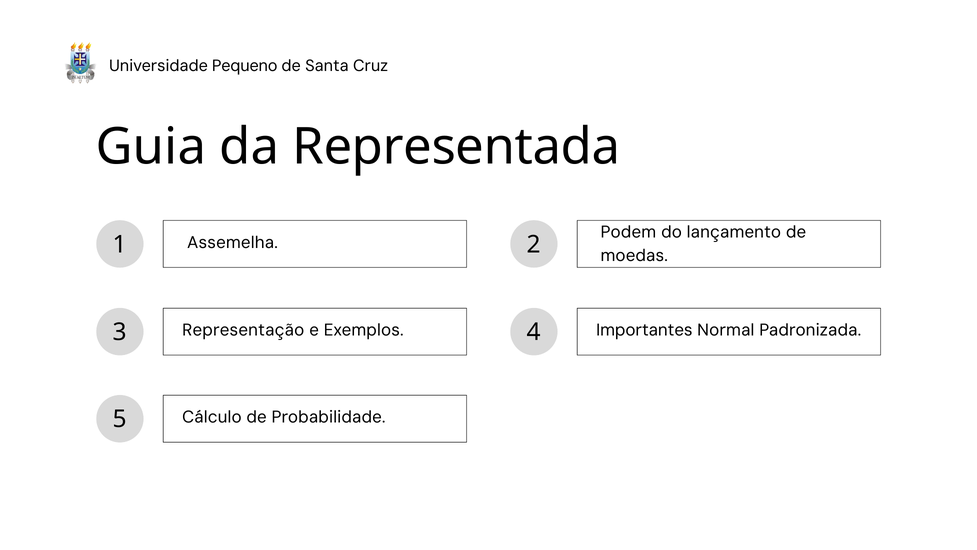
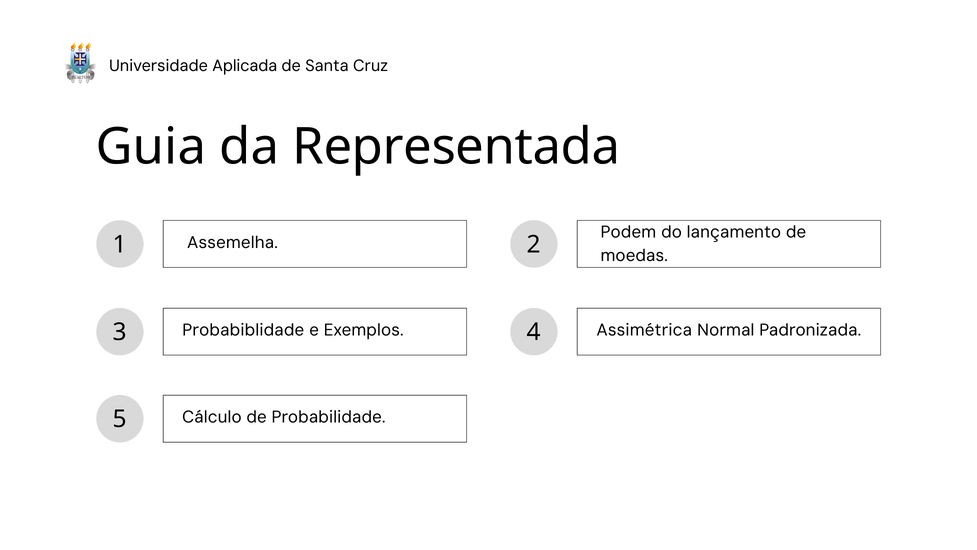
Pequeno: Pequeno -> Aplicada (245, 66)
Representação: Representação -> Probabiblidade (243, 330)
Importantes: Importantes -> Assimétrica (644, 330)
